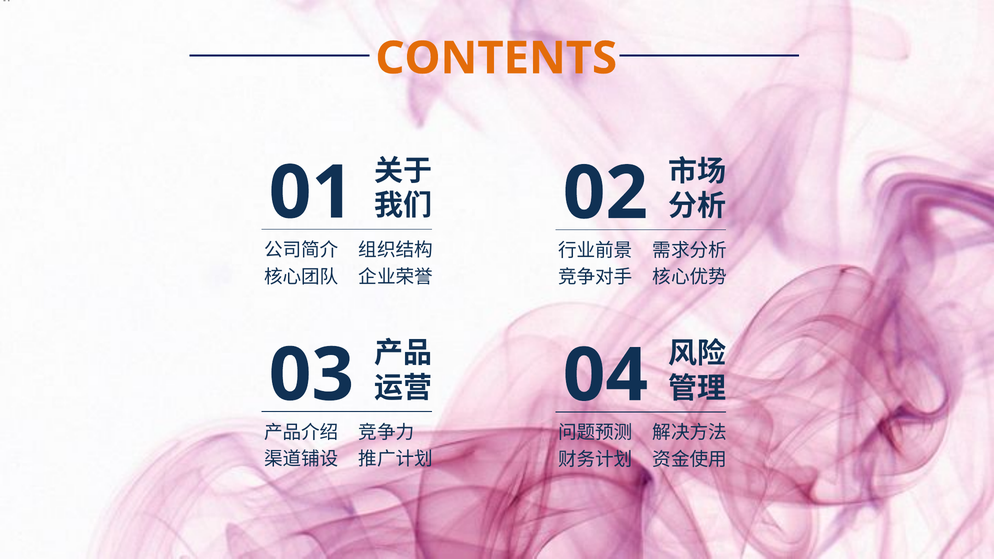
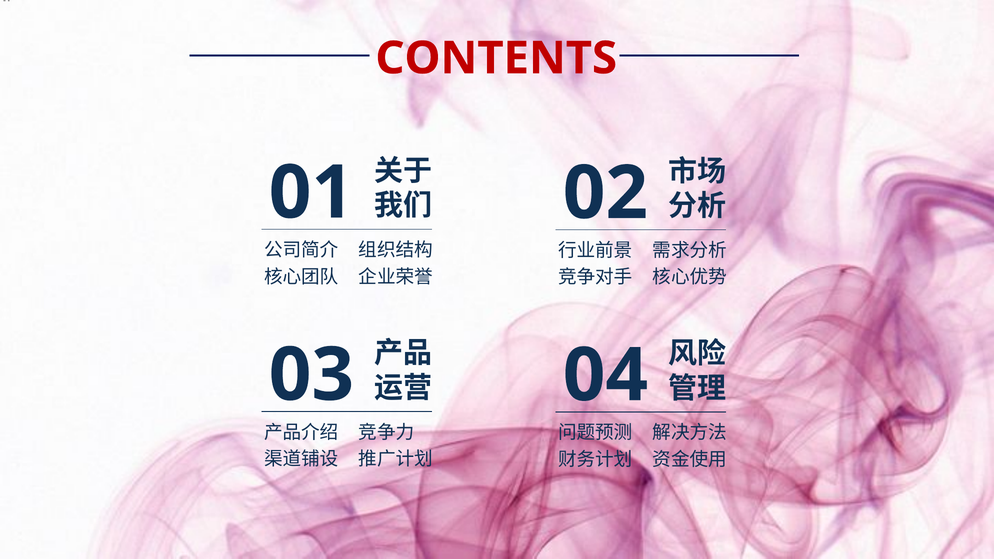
CONTENTS colour: orange -> red (496, 58)
